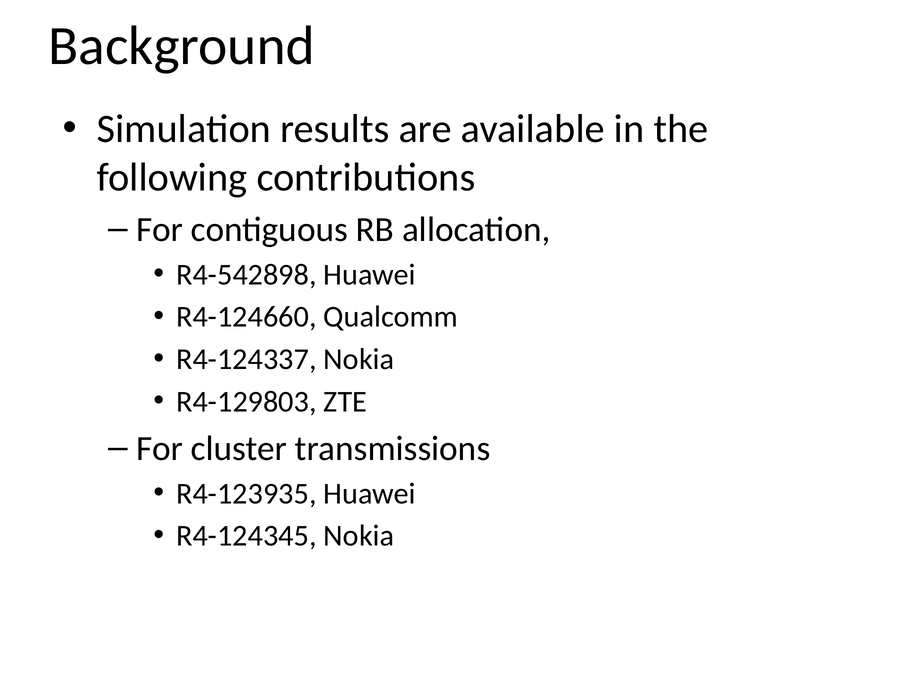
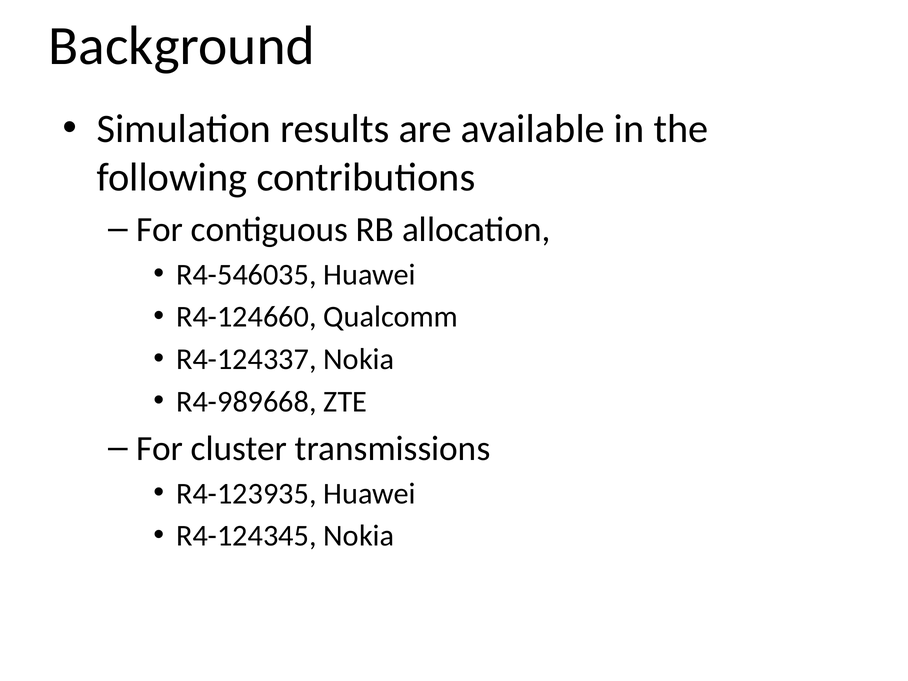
R4-542898: R4-542898 -> R4-546035 (246, 275)
R4-129803: R4-129803 -> R4-989668 (246, 402)
